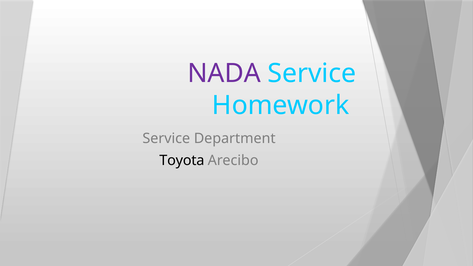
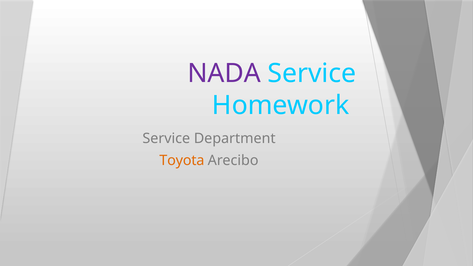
Toyota colour: black -> orange (182, 161)
